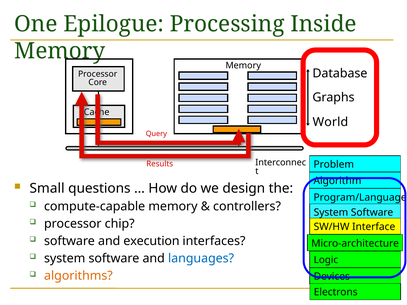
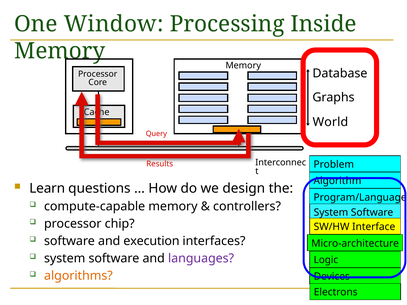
Epilogue: Epilogue -> Window (114, 24)
Small: Small -> Learn (47, 188)
languages colour: blue -> purple (201, 259)
